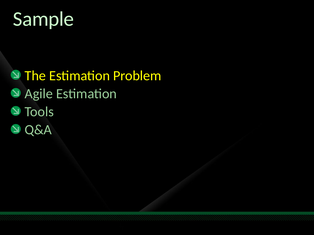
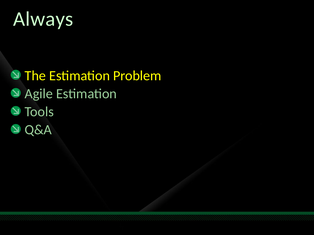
Sample: Sample -> Always (43, 19)
